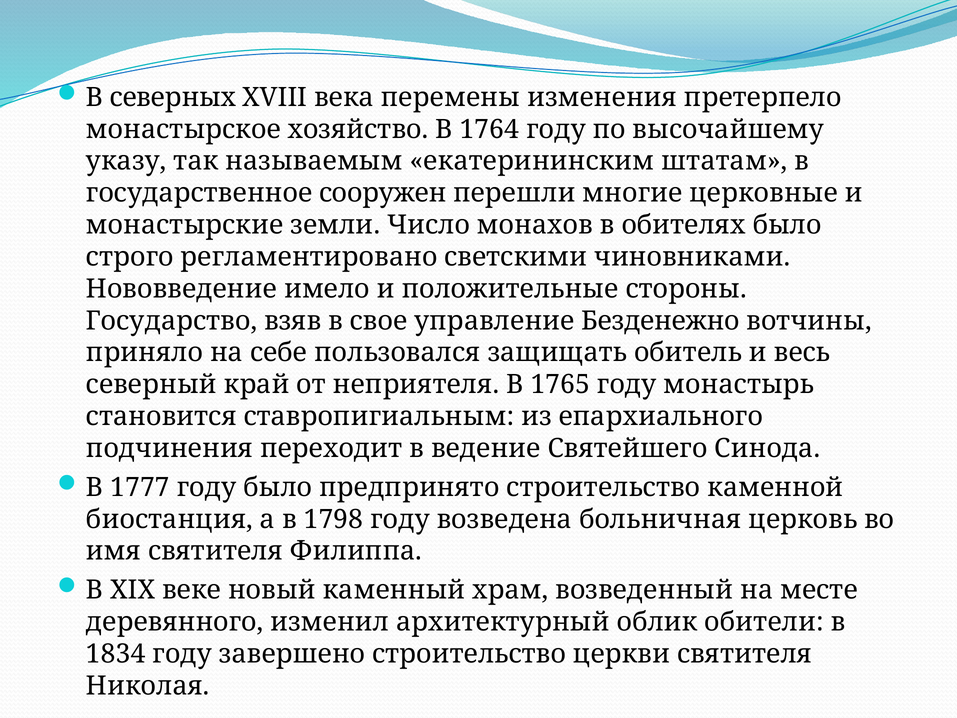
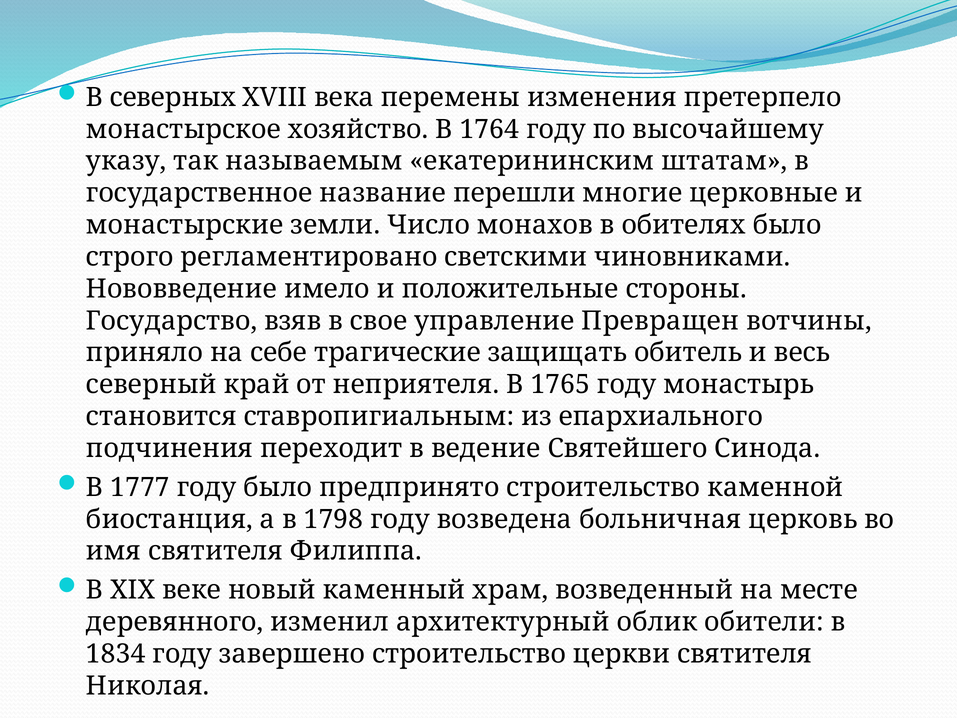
сооружен: сооружен -> название (383, 193)
Безденежно: Безденежно -> Превращен (660, 321)
пользовался: пользовался -> трагические (398, 353)
